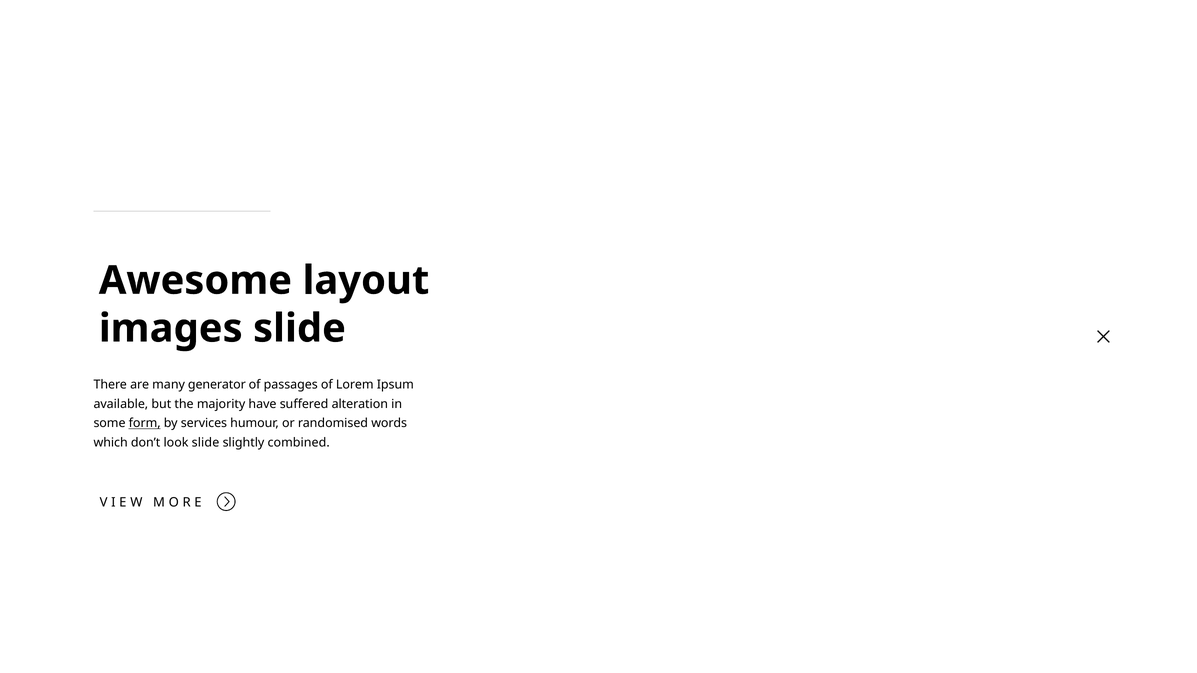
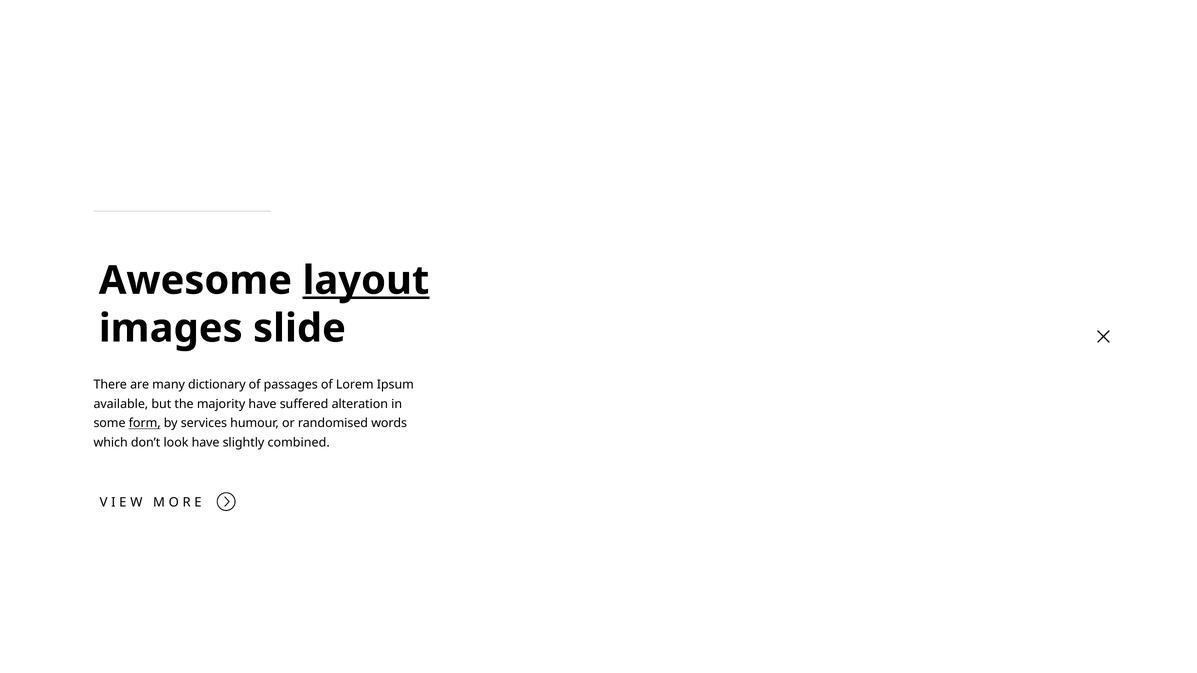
layout underline: none -> present (366, 281)
generator: generator -> dictionary (217, 385)
look slide: slide -> have (206, 443)
